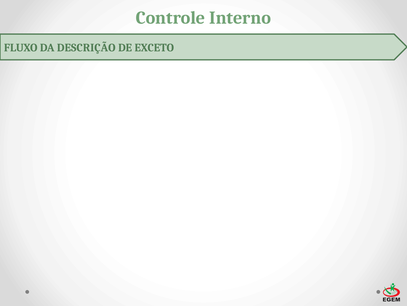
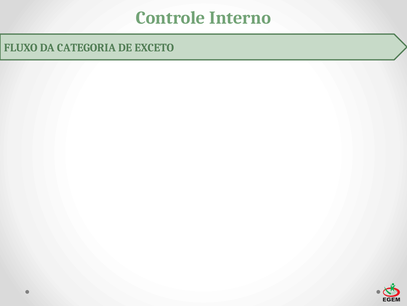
DESCRIÇÃO: DESCRIÇÃO -> CATEGORIA (86, 48)
